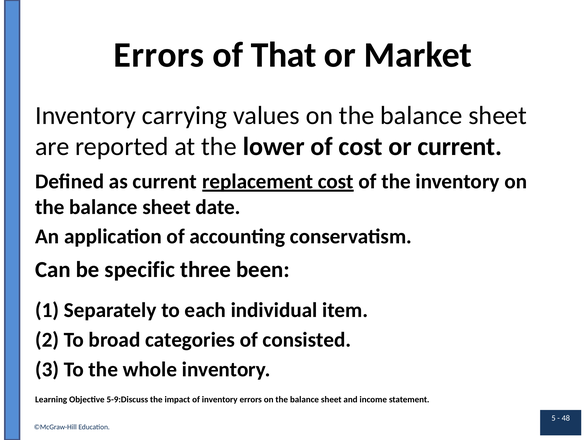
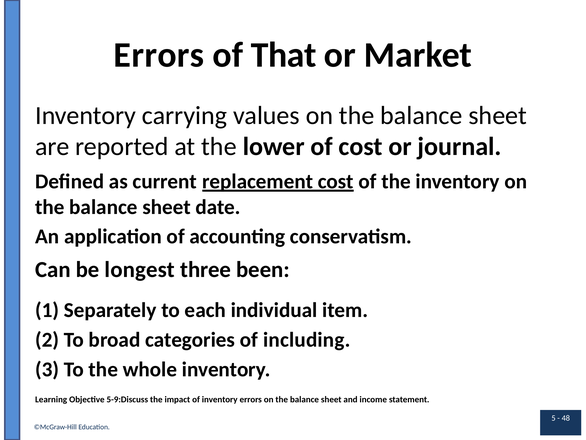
or current: current -> journal (460, 147)
specific: specific -> longest (140, 269)
consisted: consisted -> including (307, 339)
